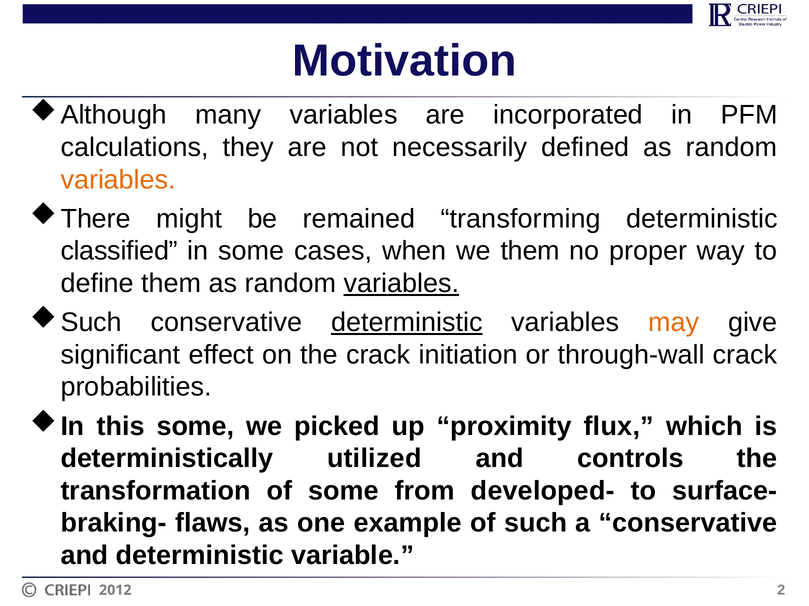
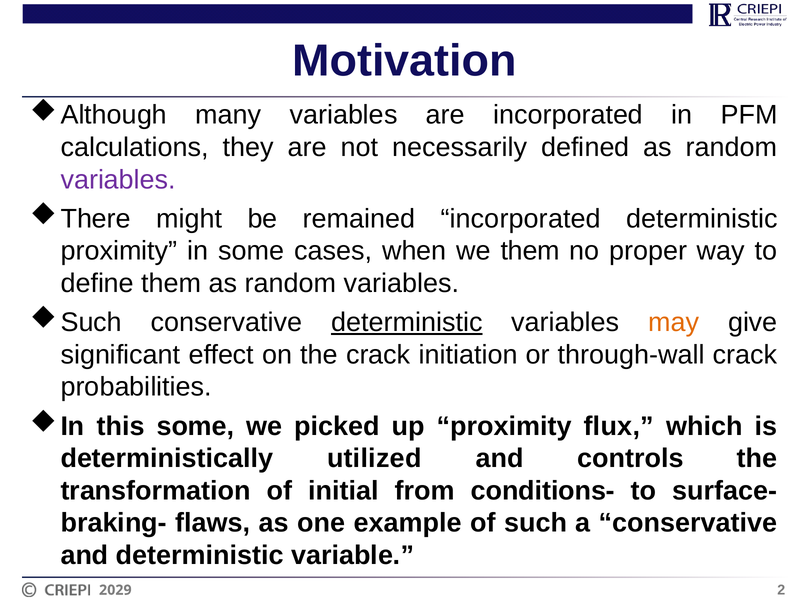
variables colour: orange -> purple (118, 180)
remained transforming: transforming -> incorporated (521, 219)
classified: classified -> proximity (119, 251)
variables underline: present -> none (401, 284)
of some: some -> initial (344, 491)
developed-: developed- -> conditions- (543, 491)
2012: 2012 -> 2029 (115, 591)
